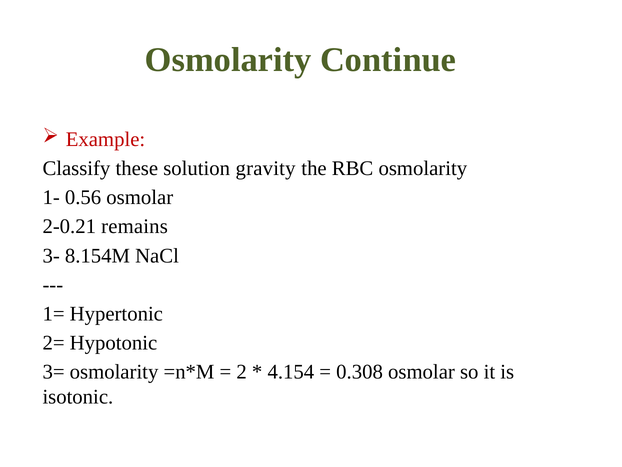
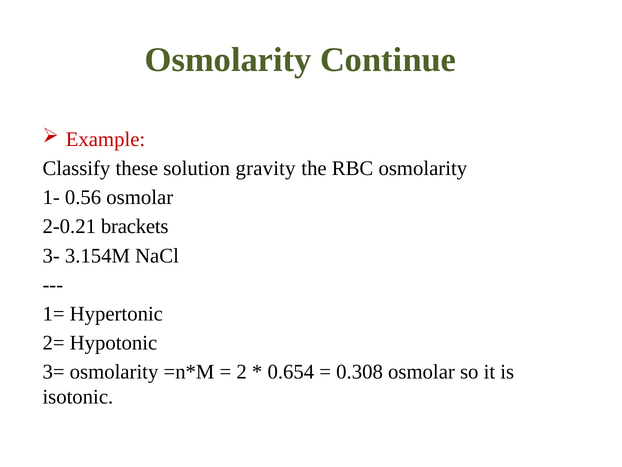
remains: remains -> brackets (135, 226)
8.154M: 8.154M -> 3.154M (97, 255)
4.154: 4.154 -> 0.654 (291, 371)
